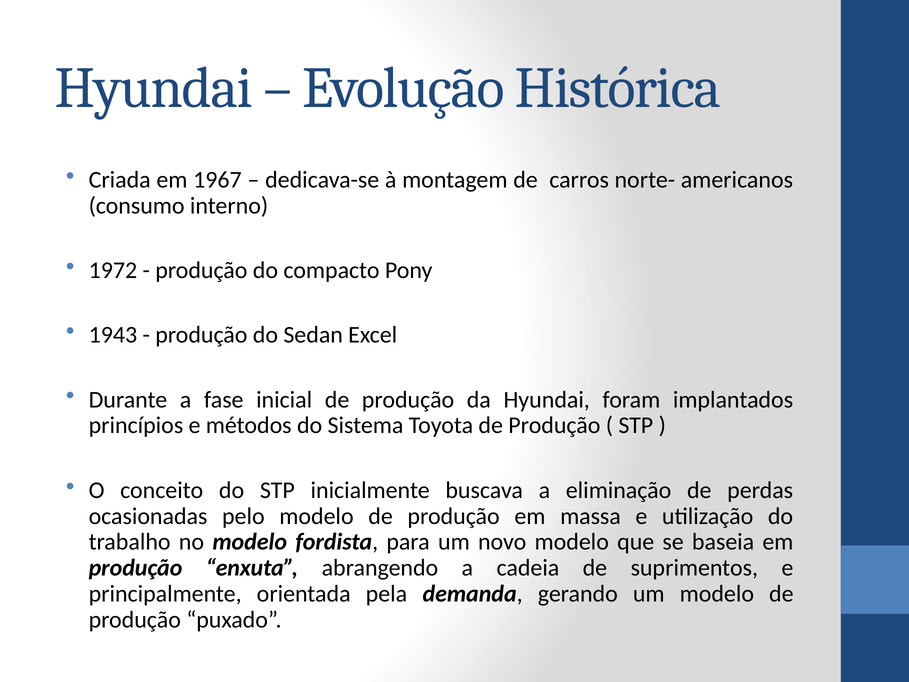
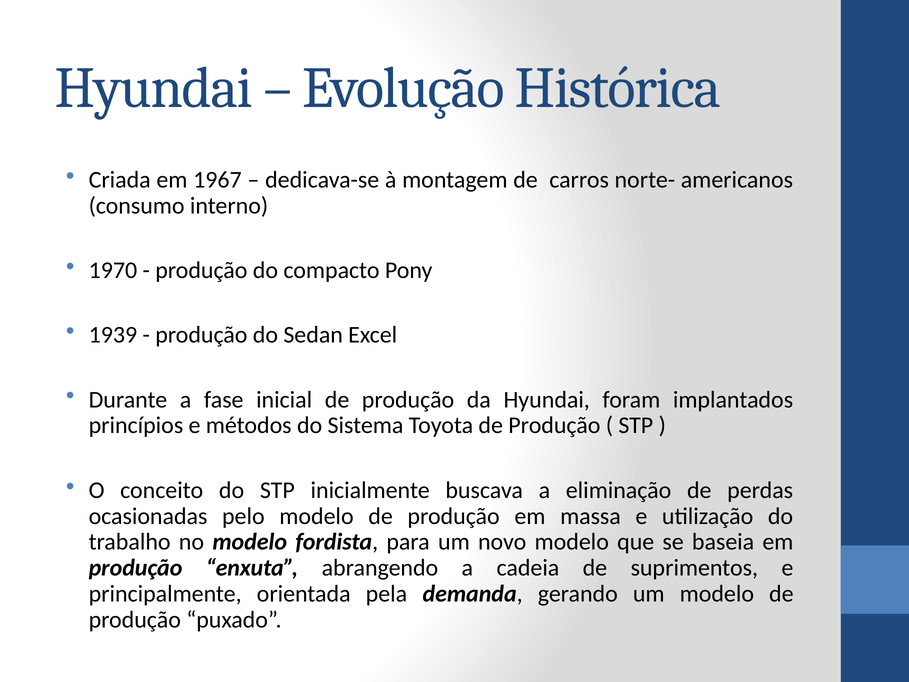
1972: 1972 -> 1970 (113, 270)
1943: 1943 -> 1939 (113, 335)
